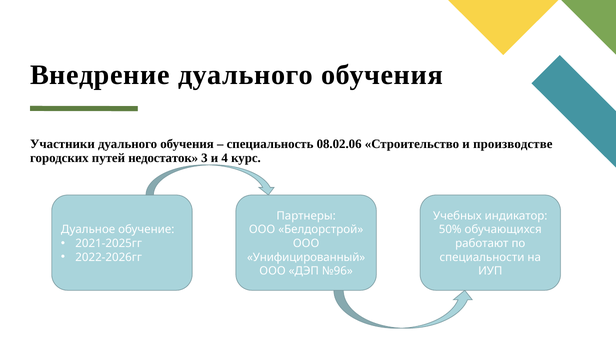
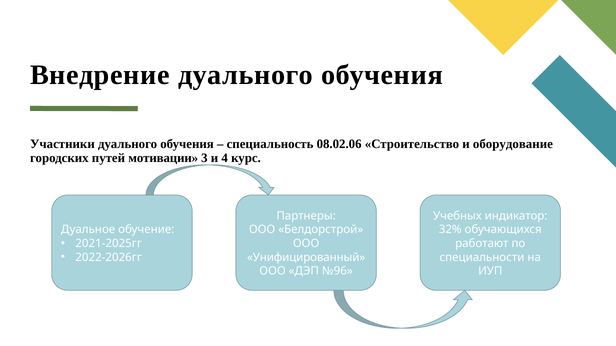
производстве: производстве -> оборудование (513, 144)
недостаток: недостаток -> мотивации (163, 158)
50%: 50% -> 32% (450, 230)
